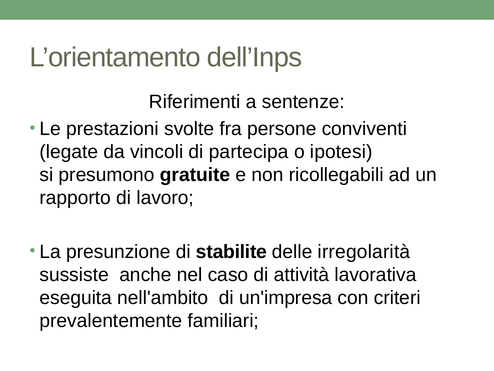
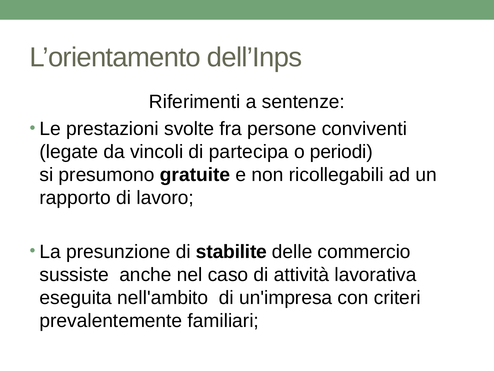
ipotesi: ipotesi -> periodi (341, 152)
irregolarità: irregolarità -> commercio (364, 251)
